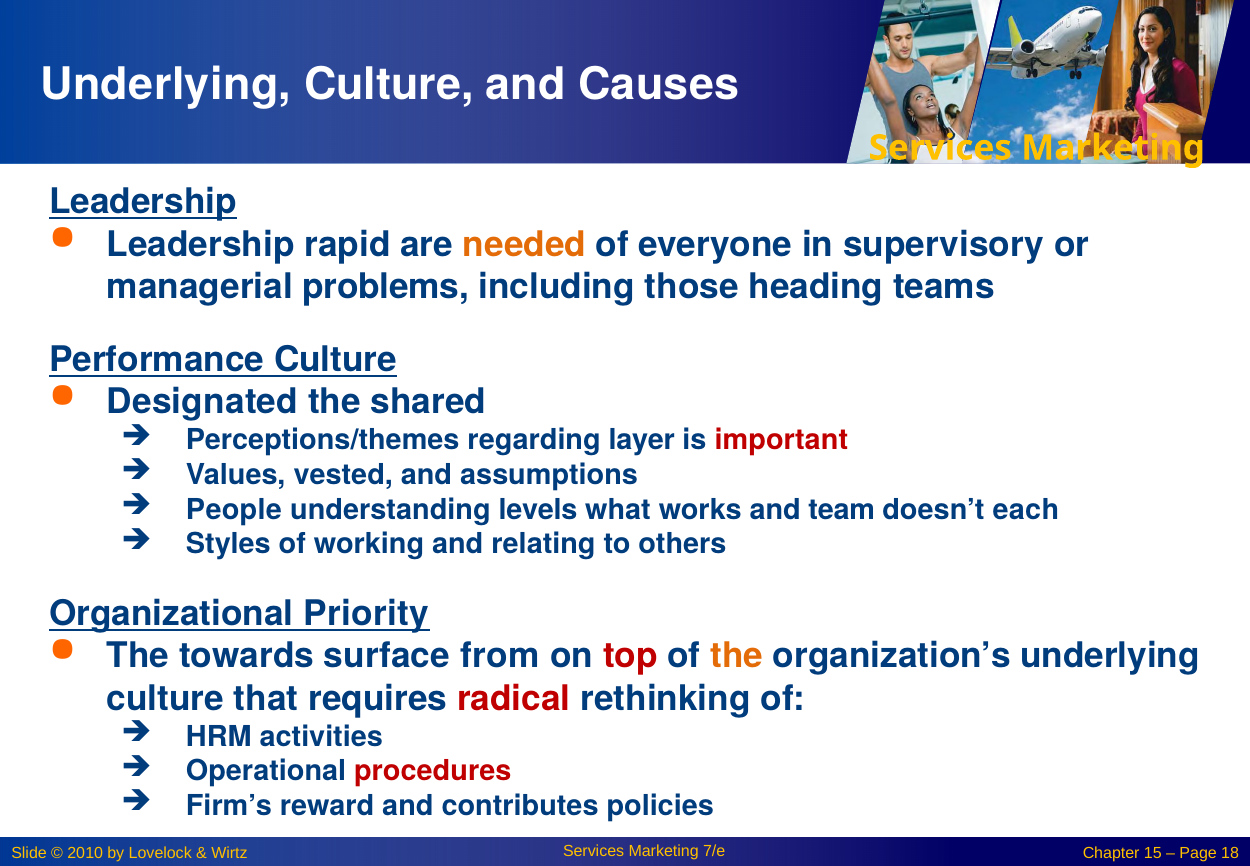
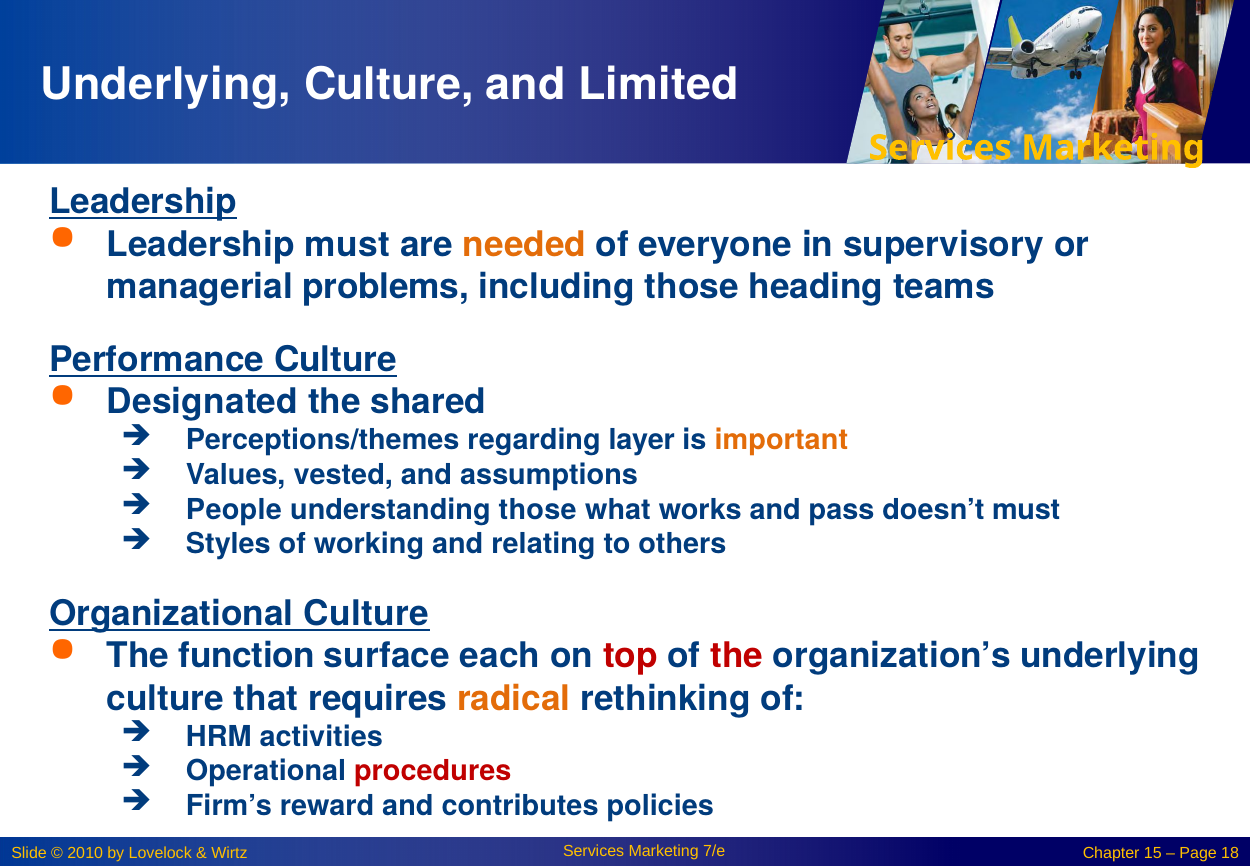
Causes: Causes -> Limited (659, 85)
Leadership rapid: rapid -> must (347, 244)
important colour: red -> orange (781, 440)
understanding levels: levels -> those (538, 509)
team: team -> pass (842, 509)
doesn’t each: each -> must (1026, 509)
Organizational Priority: Priority -> Culture (367, 614)
towards: towards -> function (247, 656)
from: from -> each (500, 656)
the colour: orange -> red (737, 656)
radical colour: red -> orange (514, 698)
